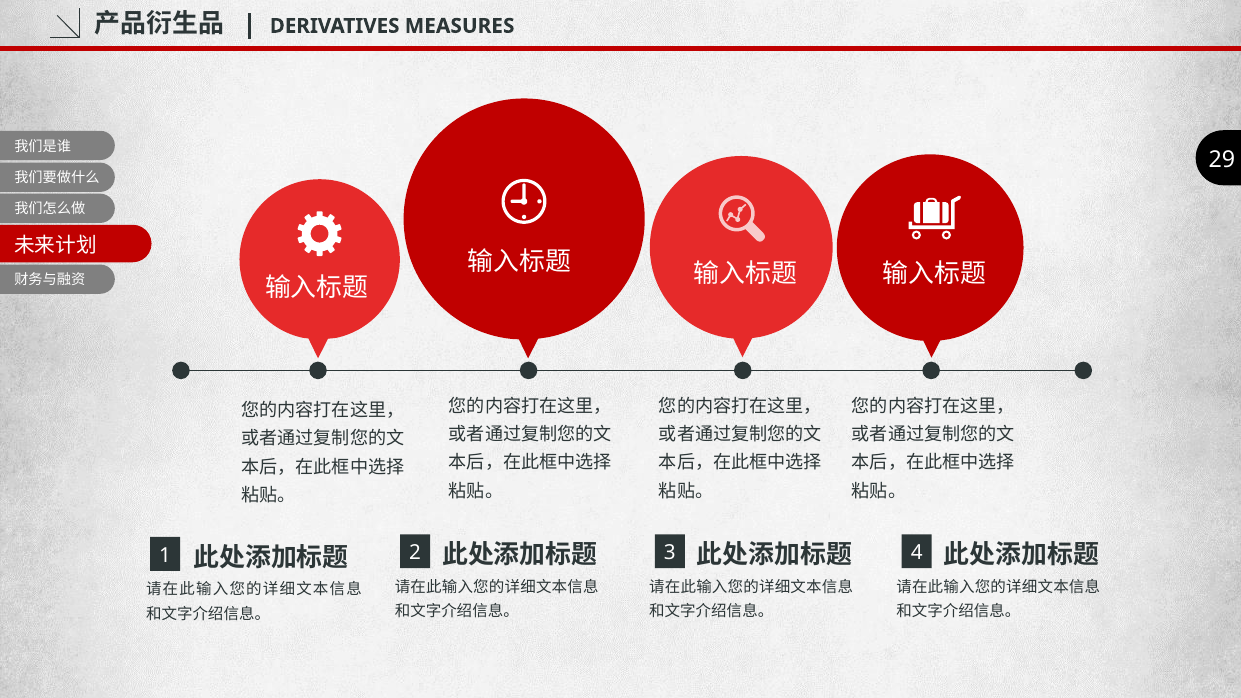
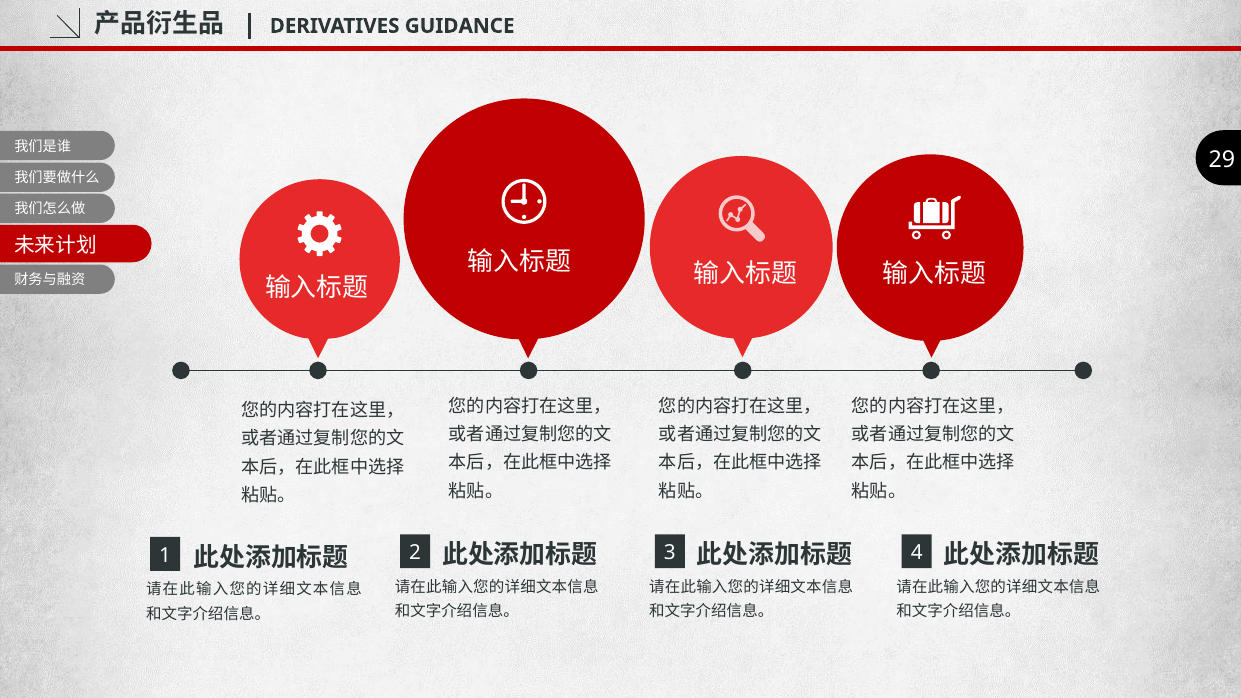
MEASURES: MEASURES -> GUIDANCE (460, 26)
